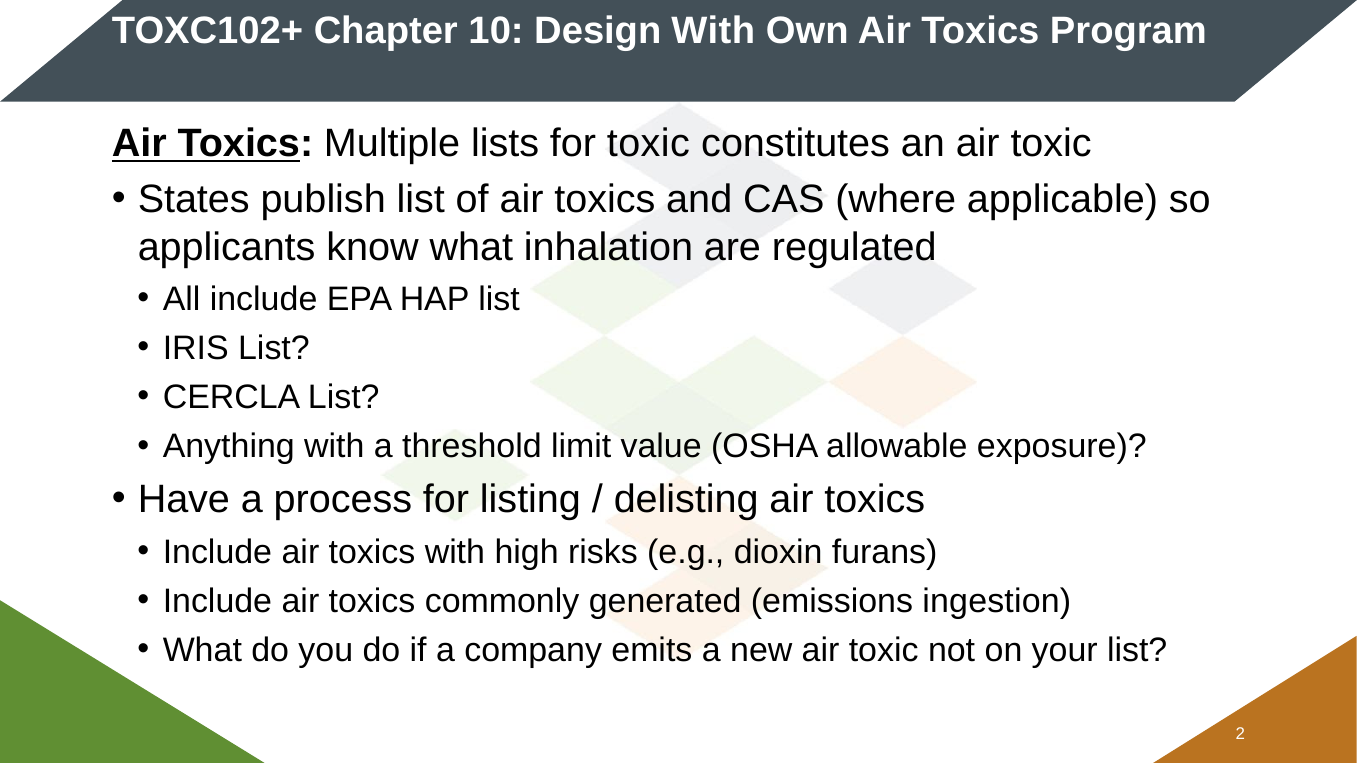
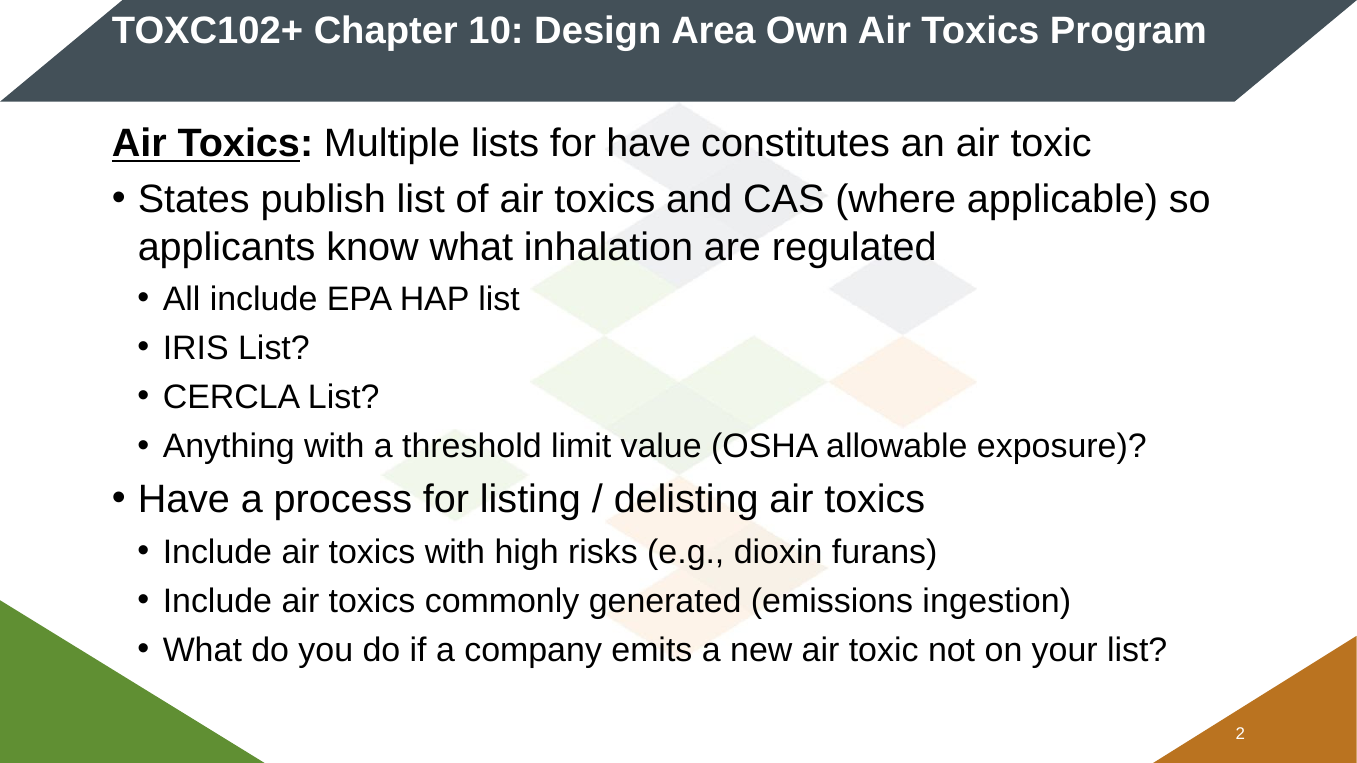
Design With: With -> Area (713, 31)
for toxic: toxic -> have (649, 144)
